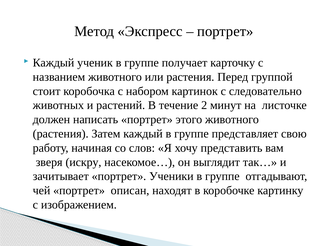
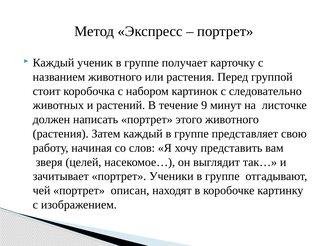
2: 2 -> 9 (204, 105)
искру: искру -> целей (83, 162)
